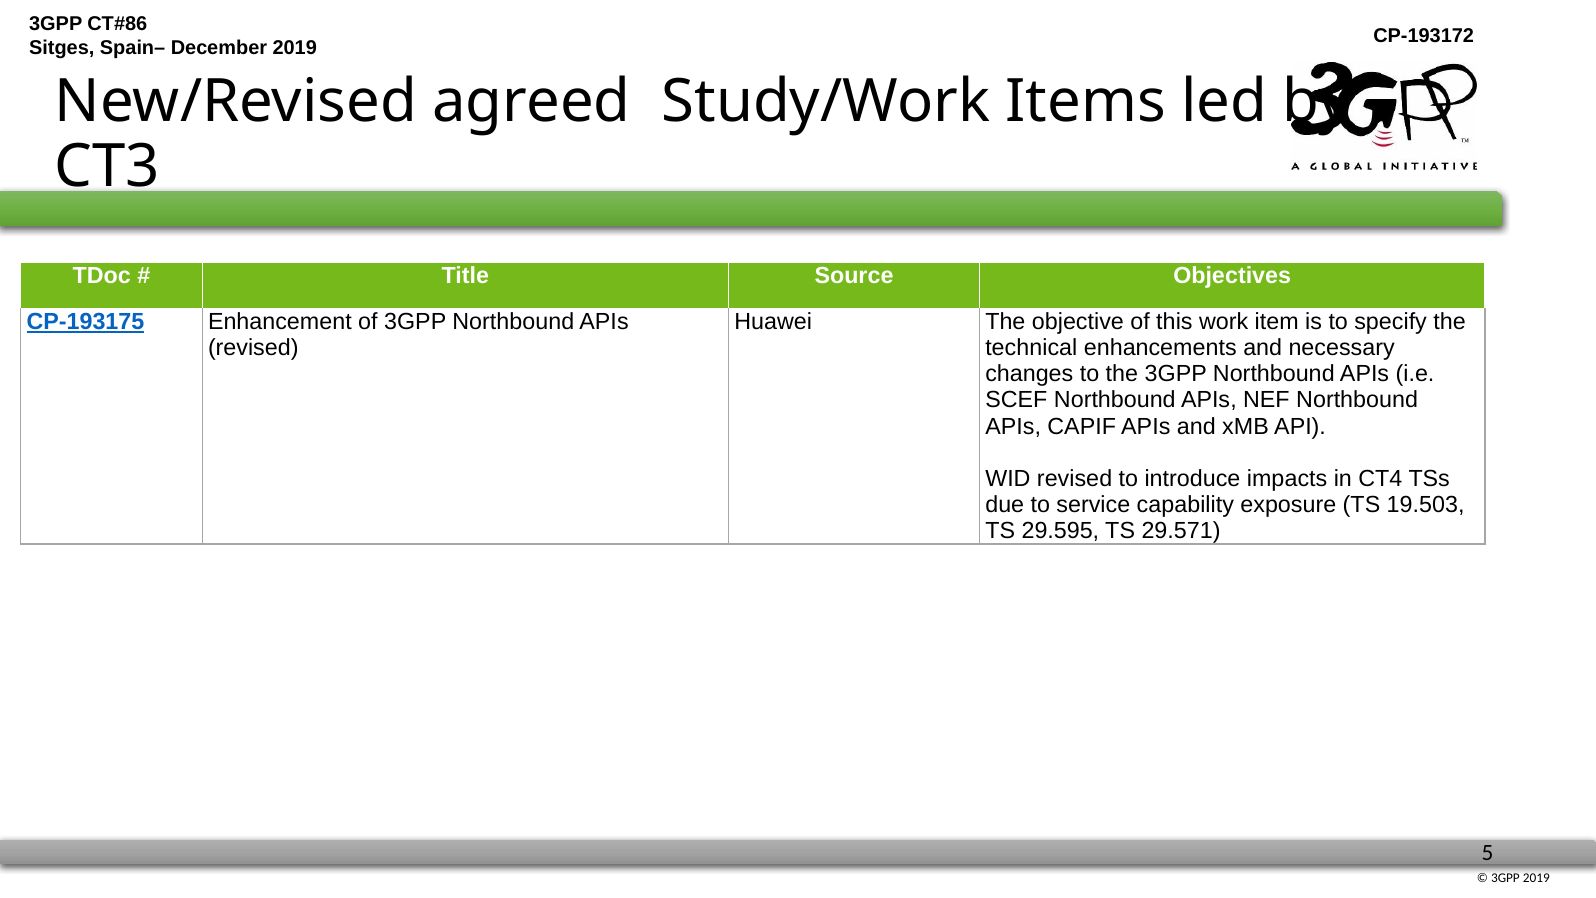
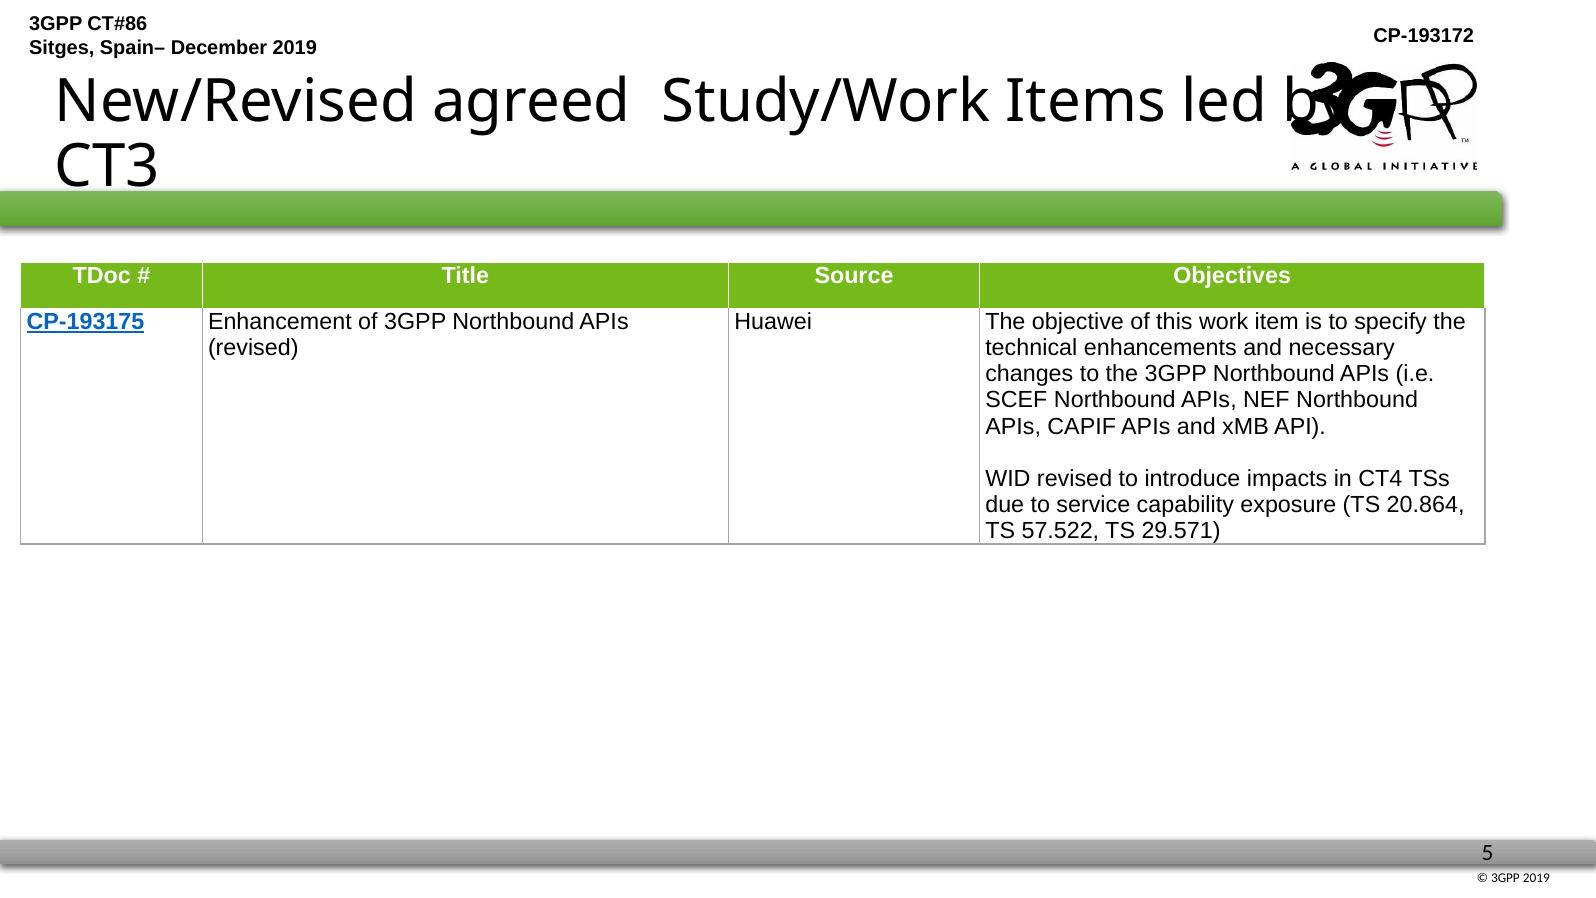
19.503: 19.503 -> 20.864 (1426, 505)
29.595: 29.595 -> 57.522 (1060, 531)
